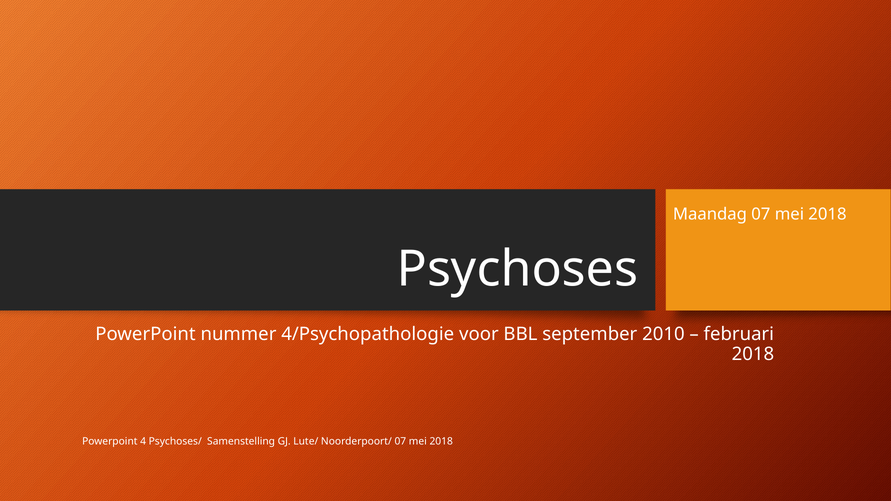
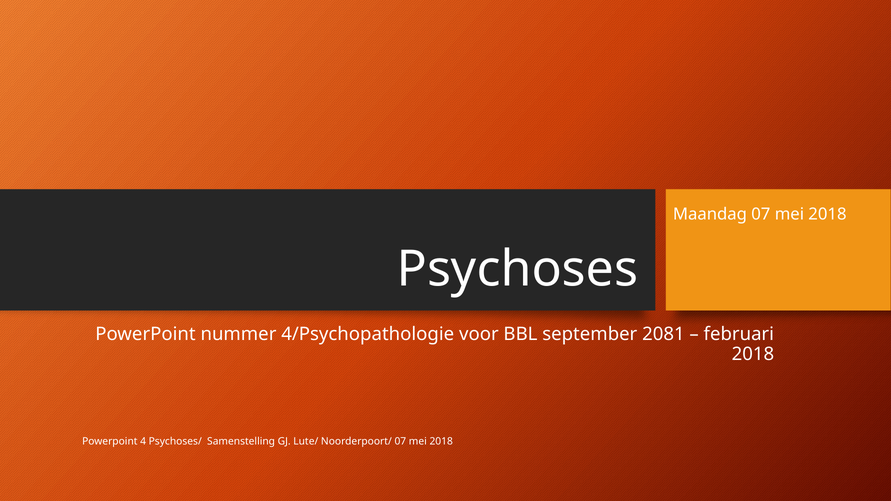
2010: 2010 -> 2081 (663, 334)
